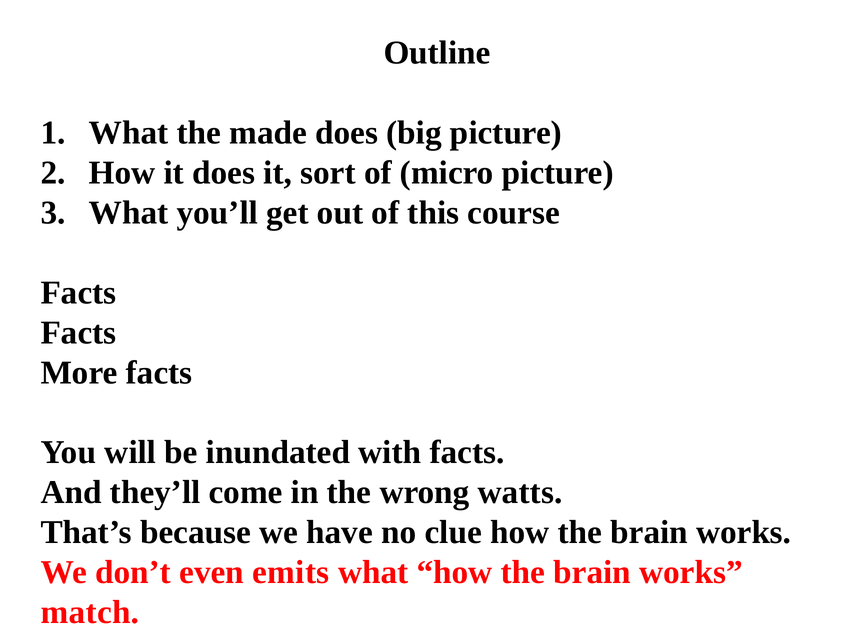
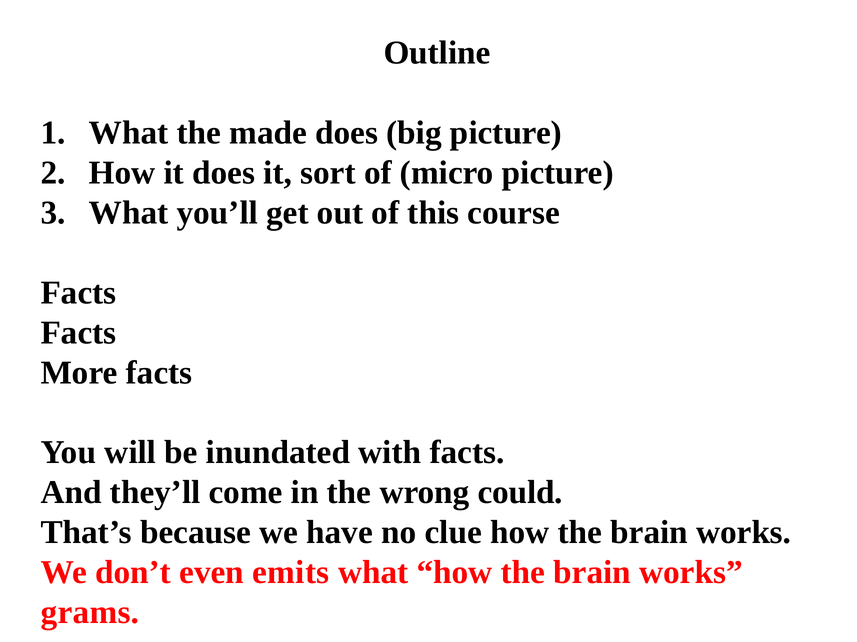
watts: watts -> could (520, 493)
match: match -> grams (90, 613)
